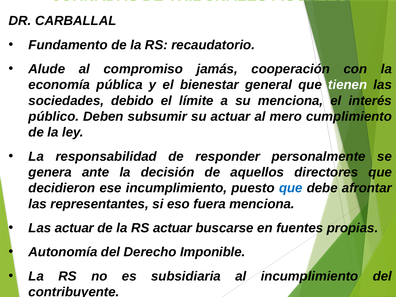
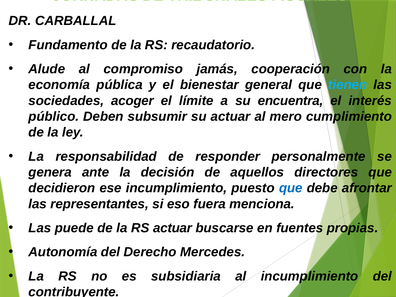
tienen colour: white -> light blue (348, 85)
debido: debido -> acoger (132, 101)
su menciona: menciona -> encuentra (291, 101)
Las actuar: actuar -> puede (74, 228)
Imponible: Imponible -> Mercedes (213, 252)
